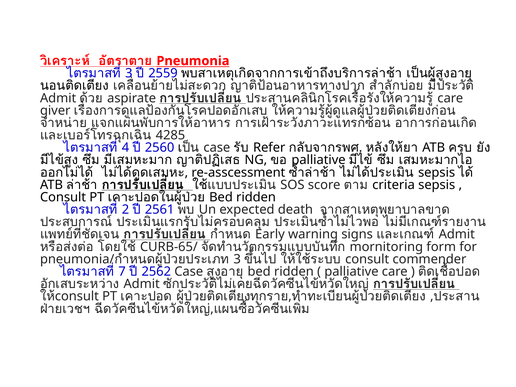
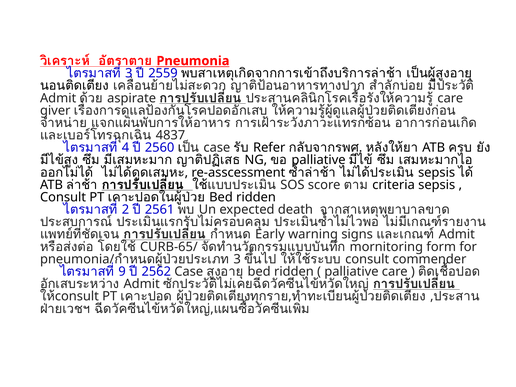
4285: 4285 -> 4837 (170, 135)
7: 7 -> 9 (122, 272)
